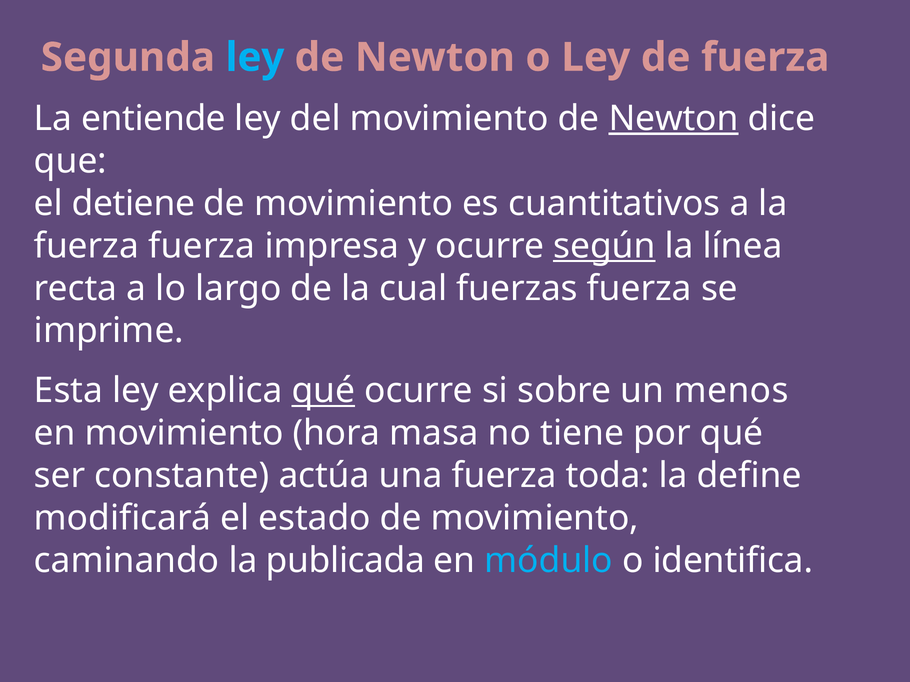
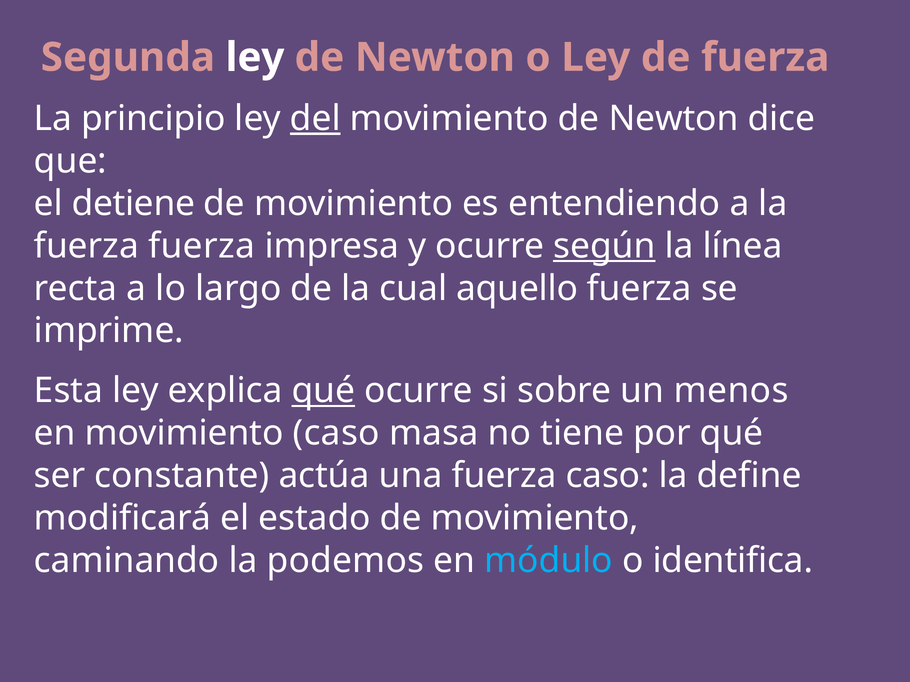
ley colour: light blue -> white (255, 58)
entiende: entiende -> principio (153, 119)
del underline: none -> present (315, 119)
Newton underline: present -> none (674, 119)
cuantitativos: cuantitativos -> entendiendo (614, 204)
fuerzas: fuerzas -> aquello (517, 289)
movimiento hora: hora -> caso (336, 433)
fuerza toda: toda -> caso (608, 476)
publicada: publicada -> podemos (345, 561)
